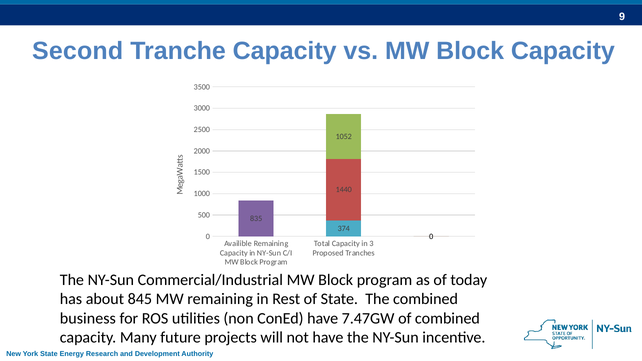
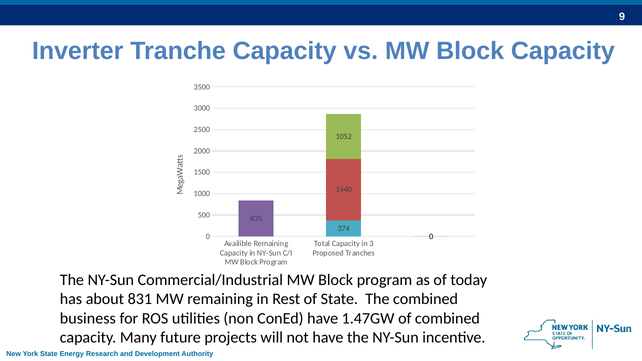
Second: Second -> Inverter (78, 51)
845: 845 -> 831 (140, 299)
7.47GW: 7.47GW -> 1.47GW (368, 319)
